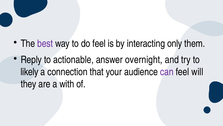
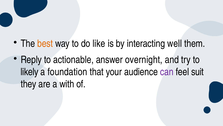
best colour: purple -> orange (45, 43)
do feel: feel -> like (99, 43)
only: only -> well (175, 43)
connection: connection -> foundation (67, 72)
will: will -> suit (197, 72)
